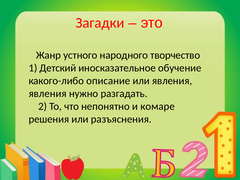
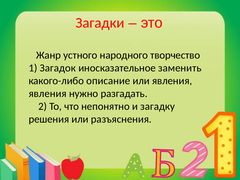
Детский: Детский -> Загадок (58, 68)
обучение: обучение -> заменить (180, 68)
комаре: комаре -> загадку (158, 106)
